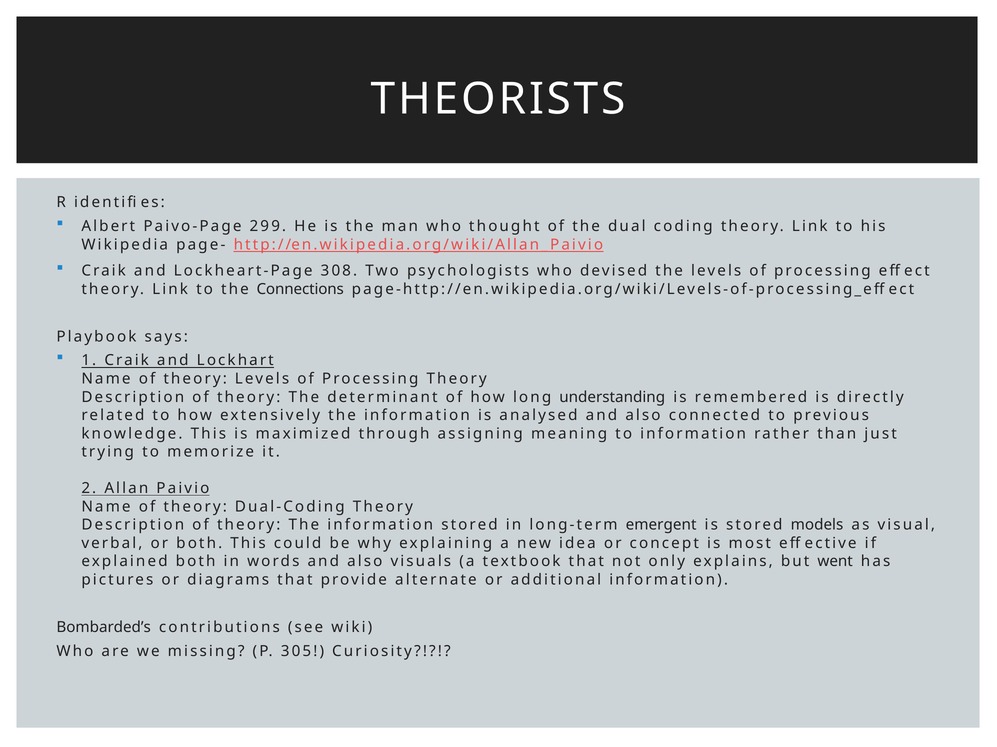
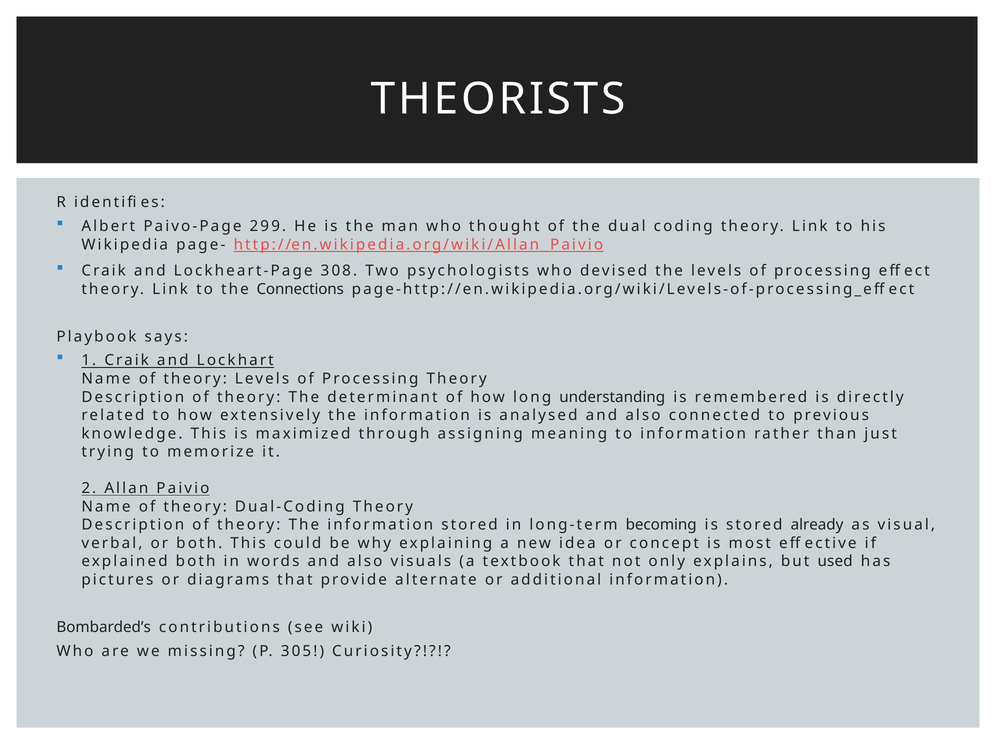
emergent: emergent -> becoming (661, 525)
models: models -> already (817, 525)
went: went -> used (835, 562)
